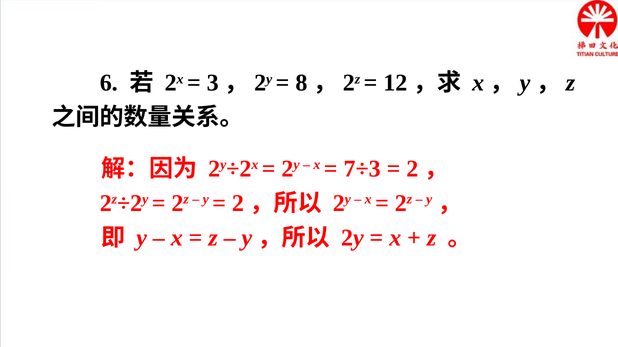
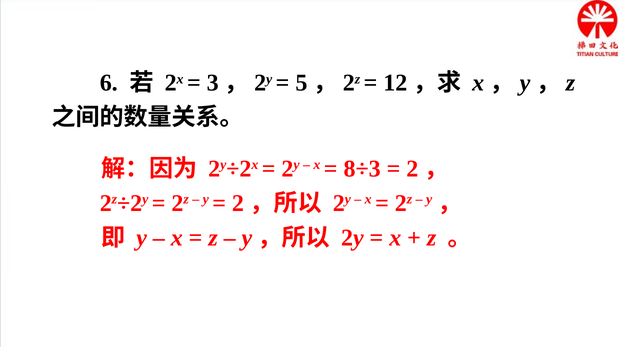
8: 8 -> 5 (301, 83)
7÷3: 7÷3 -> 8÷3 (362, 169)
